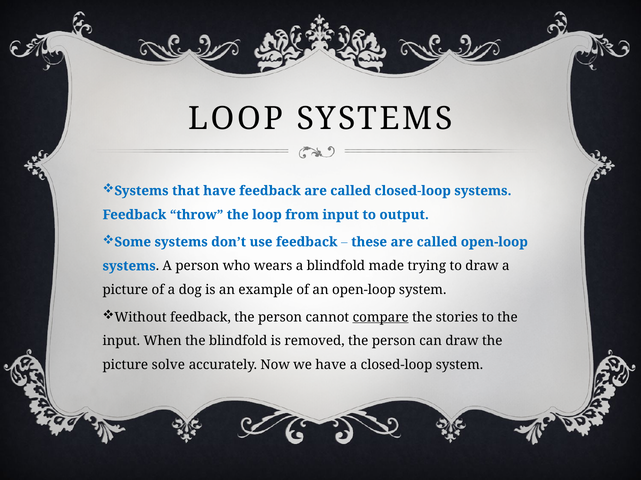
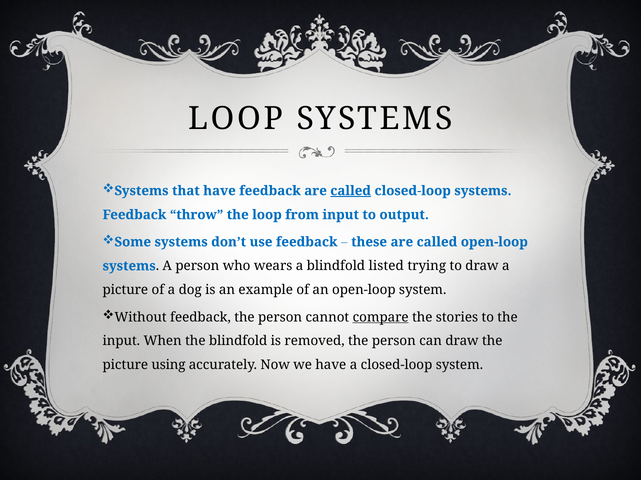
called underline: none -> present (351, 191)
made: made -> listed (386, 266)
solve: solve -> using (169, 366)
